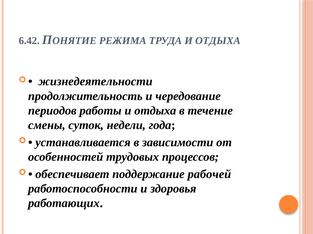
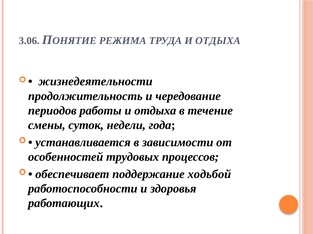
6.42: 6.42 -> 3.06 (29, 41)
рабочей: рабочей -> ходьбой (209, 175)
